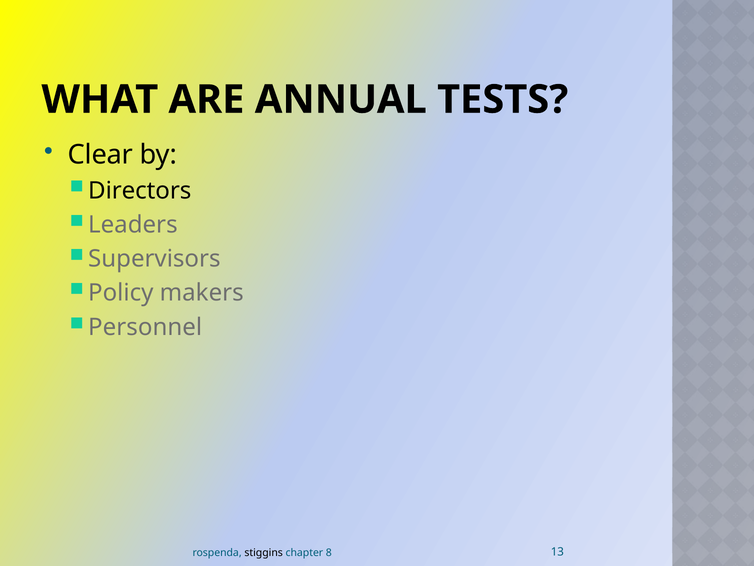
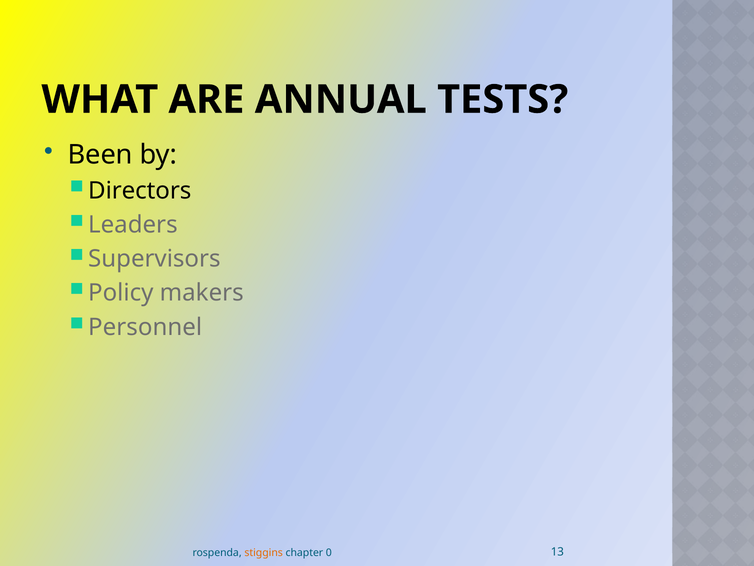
Clear: Clear -> Been (100, 155)
stiggins colour: black -> orange (264, 552)
8: 8 -> 0 (329, 552)
